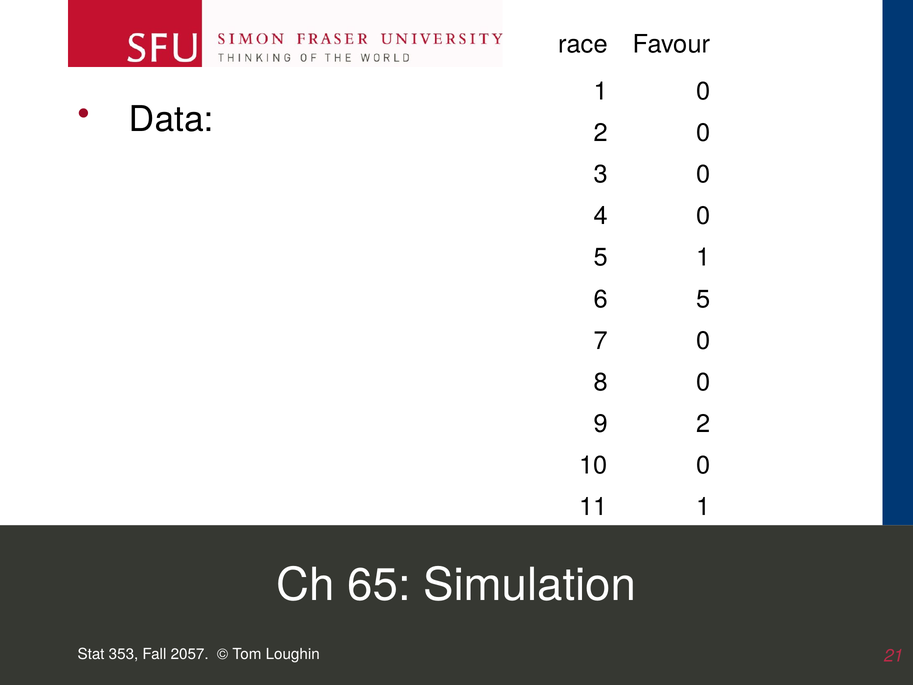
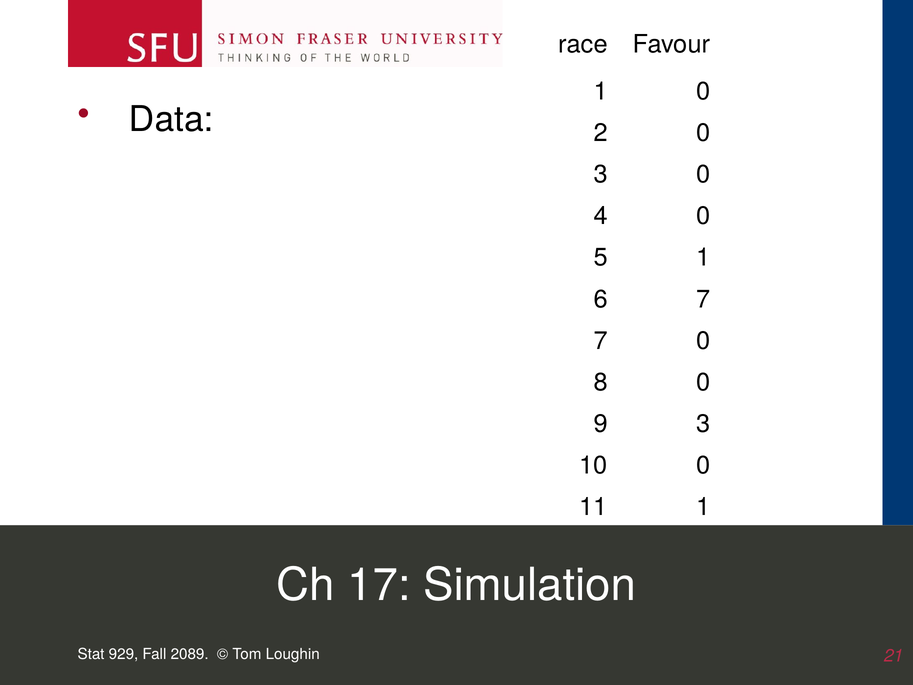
6 5: 5 -> 7 (703, 299)
9 2: 2 -> 3 (703, 424)
65: 65 -> 17 (379, 585)
353: 353 -> 929 (124, 654)
2057: 2057 -> 2089 (190, 654)
